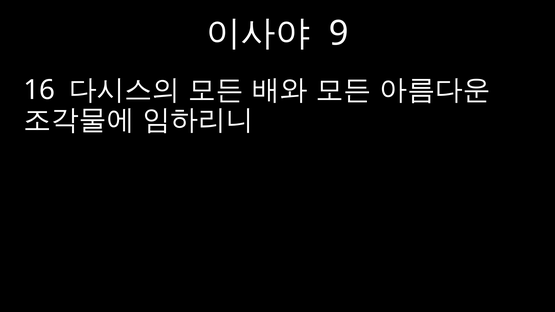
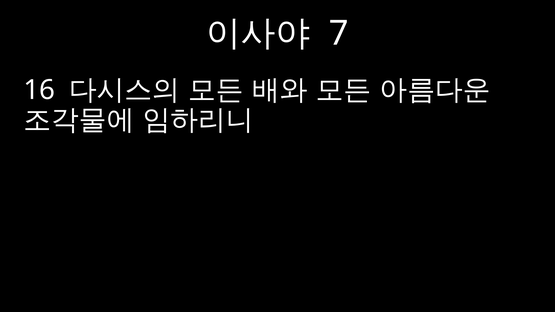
9: 9 -> 7 (339, 33)
